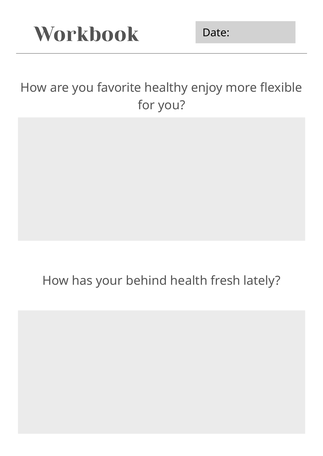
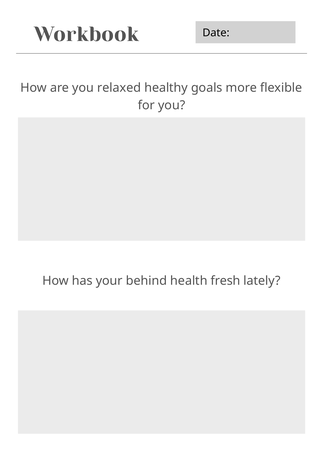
favorite: favorite -> relaxed (119, 88)
enjoy: enjoy -> goals (207, 88)
